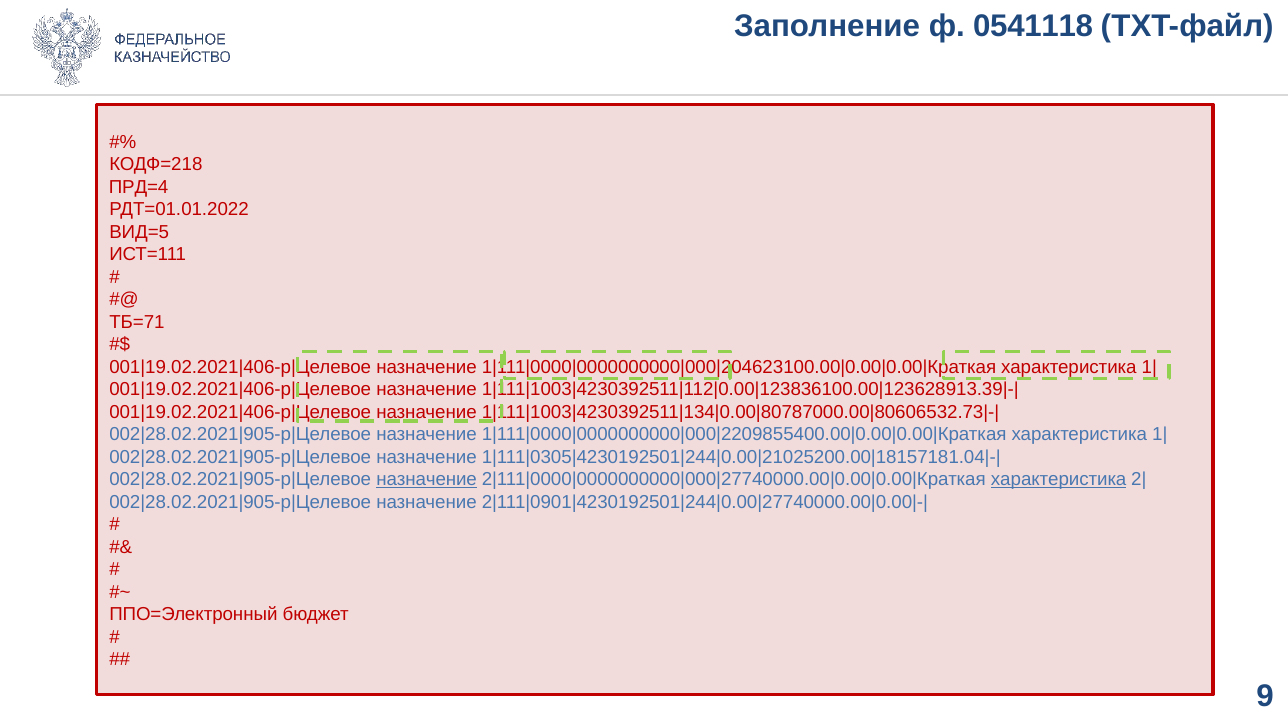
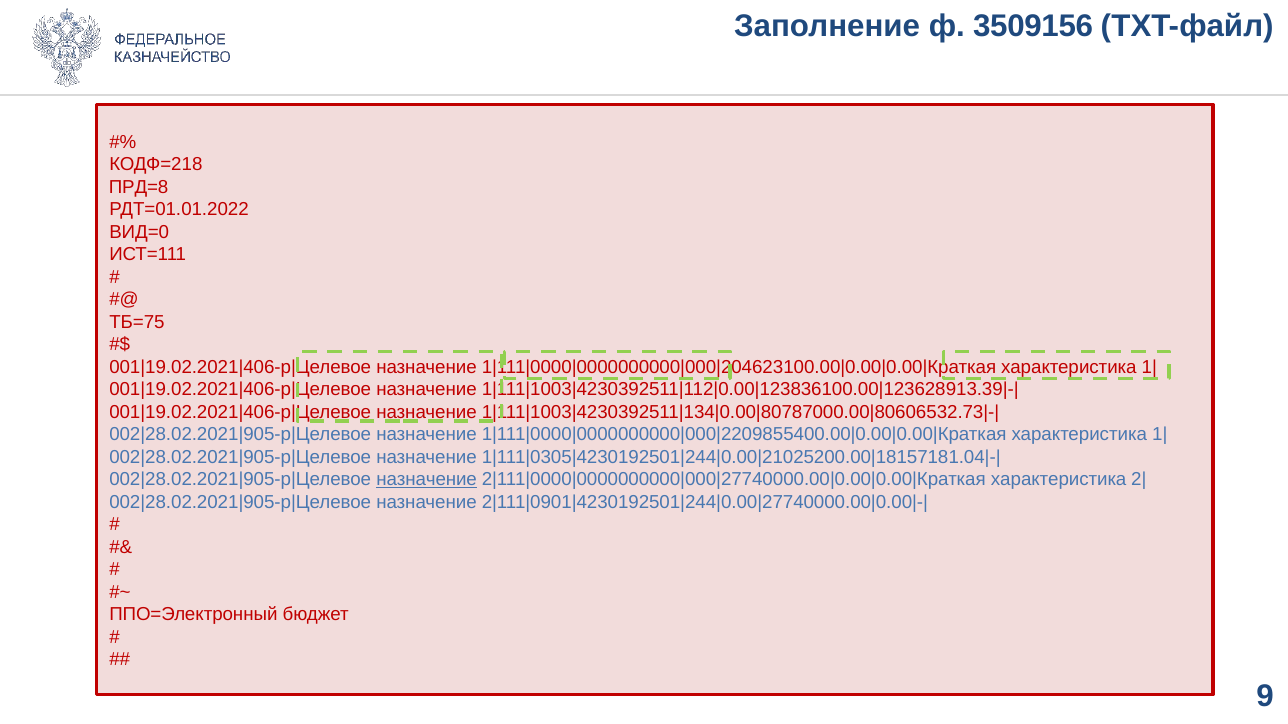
0541118: 0541118 -> 3509156 (1033, 26)
ПРД=4: ПРД=4 -> ПРД=8 (139, 187)
ВИД=5: ВИД=5 -> ВИД=0 (139, 232)
ТБ=71: ТБ=71 -> ТБ=75 (137, 322)
характеристика underline: present -> none (1059, 480)
